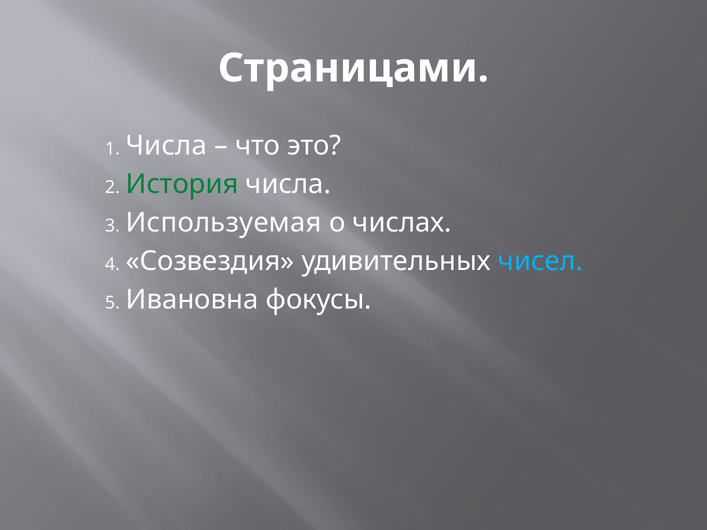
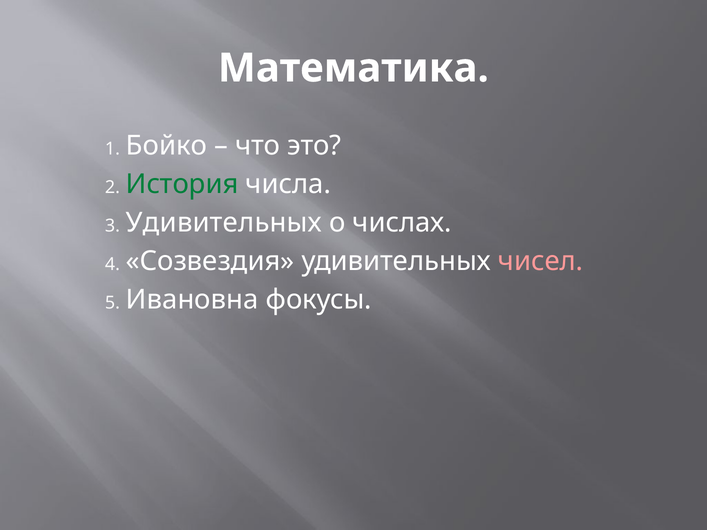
Страницами: Страницами -> Математика (353, 68)
Числа: Числа -> Бойко (167, 146)
Используемая: Используемая -> Удивительных (224, 223)
чисел colour: light blue -> pink (541, 261)
